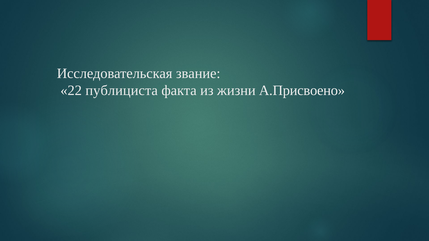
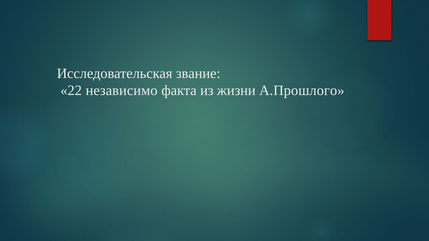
публициста: публициста -> независимо (122, 91)
А.Присвоено: А.Присвоено -> А.Прошлого (302, 91)
